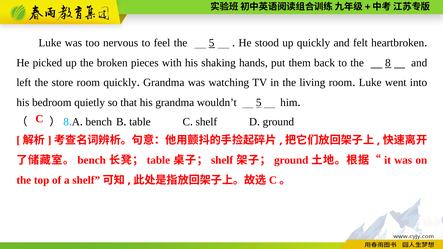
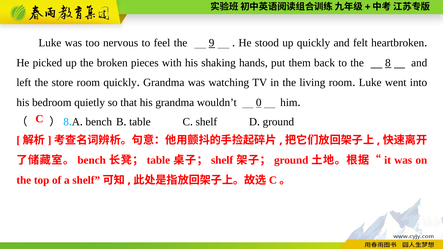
the 5: 5 -> 9 (212, 43)
wouldn’t 5: 5 -> 0 (259, 103)
